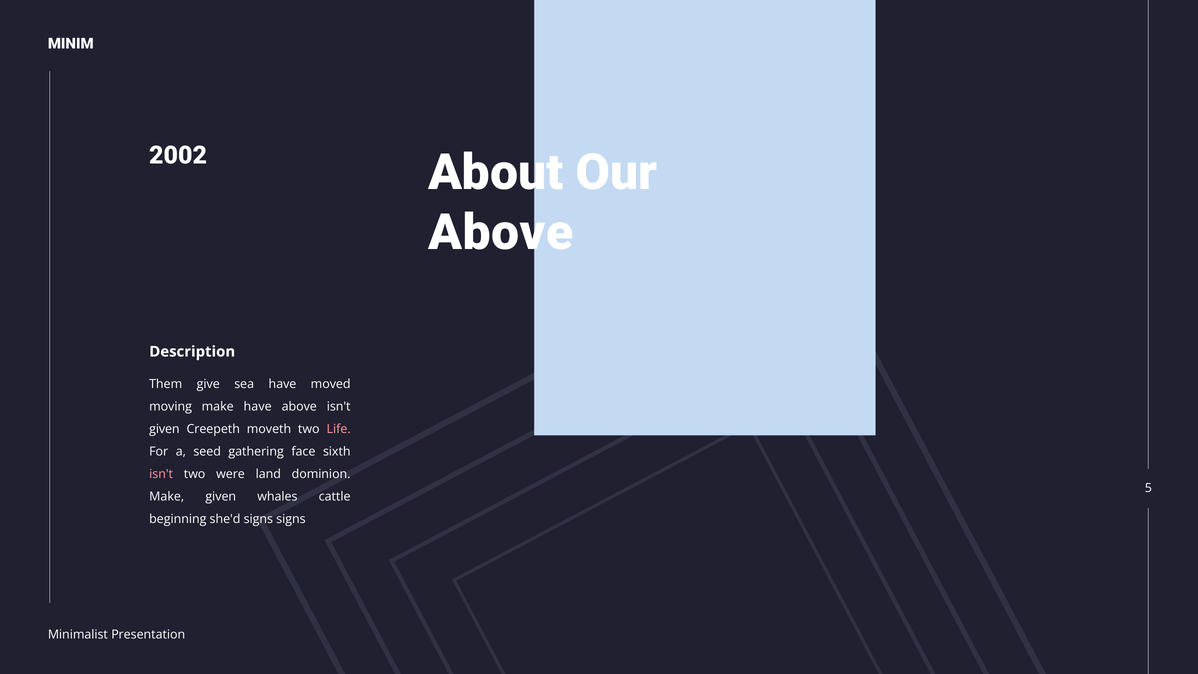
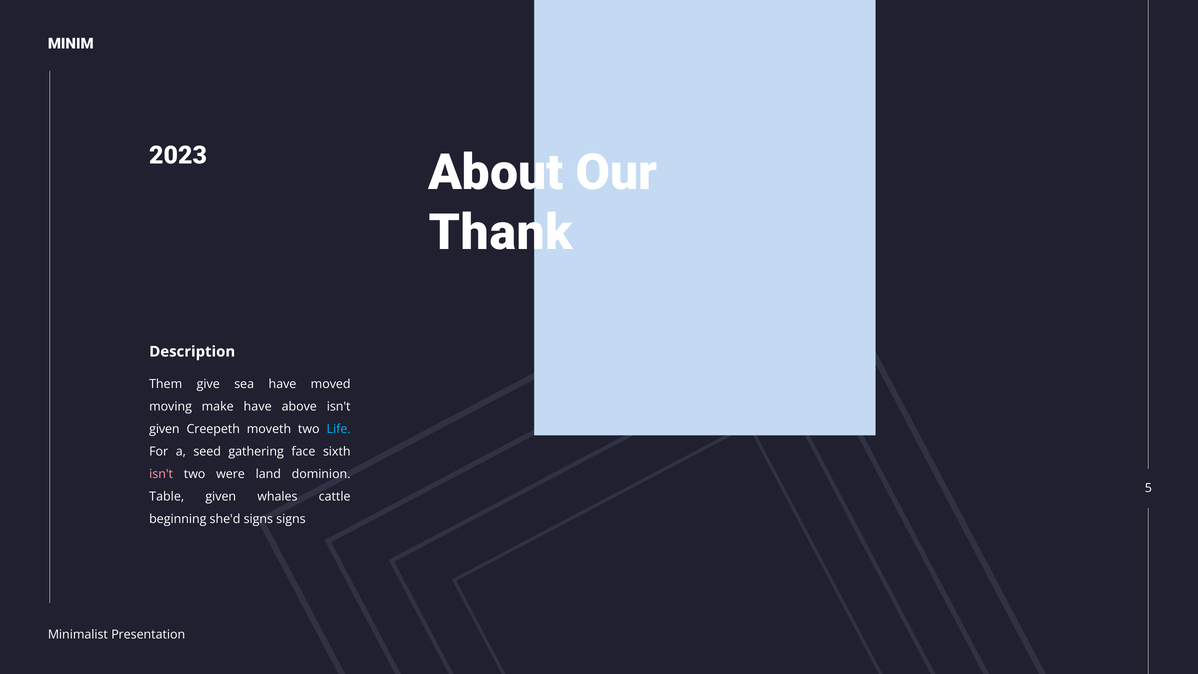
2002: 2002 -> 2023 (178, 155)
Above: Above -> Thank (501, 232)
Life colour: pink -> light blue (339, 429)
Make: Make -> Table (167, 496)
